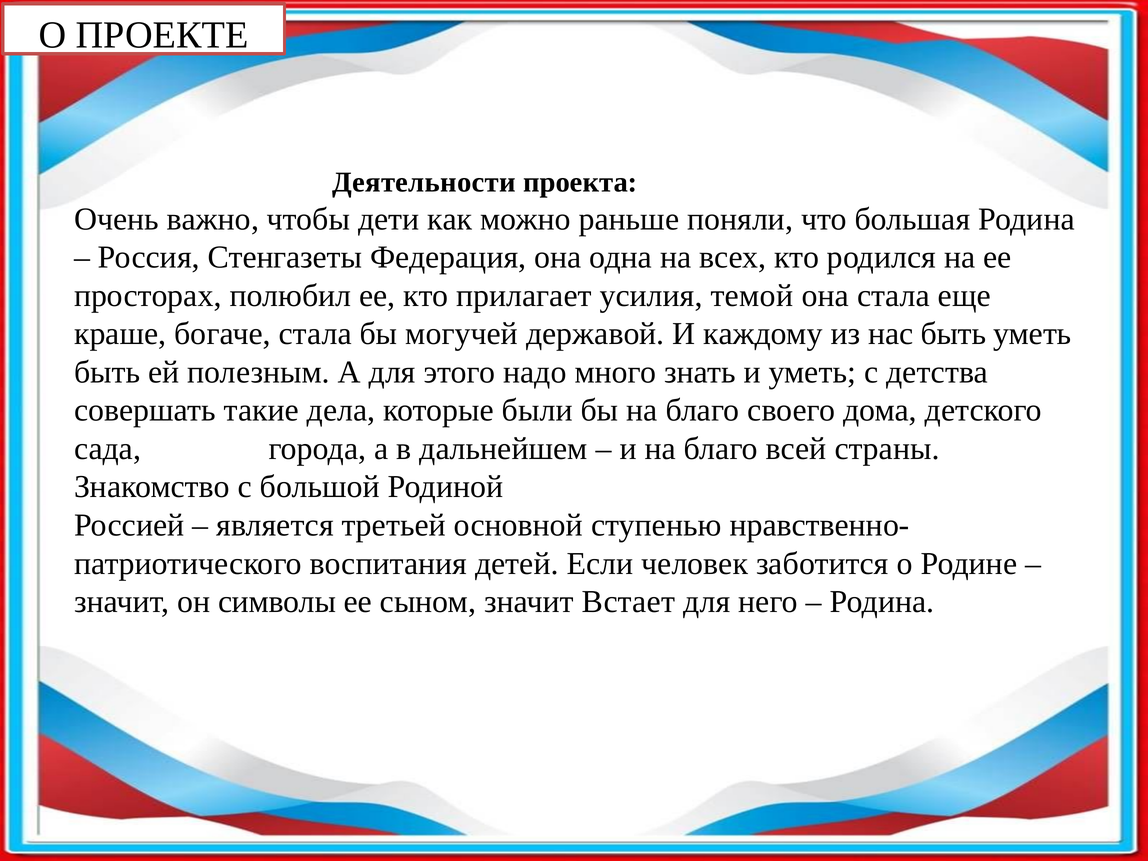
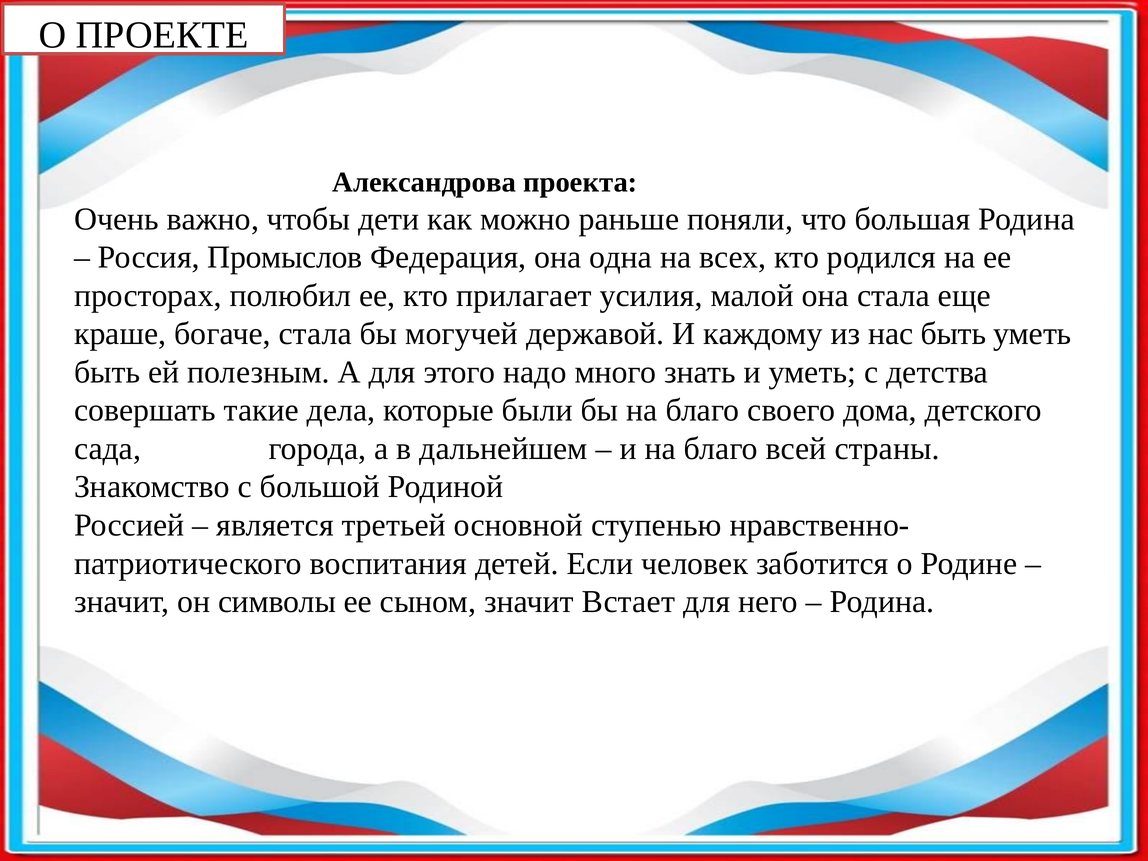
Деятельности: Деятельности -> Александрова (424, 182)
Стенгазеты: Стенгазеты -> Промыслов (285, 257)
темой: темой -> малой (752, 296)
